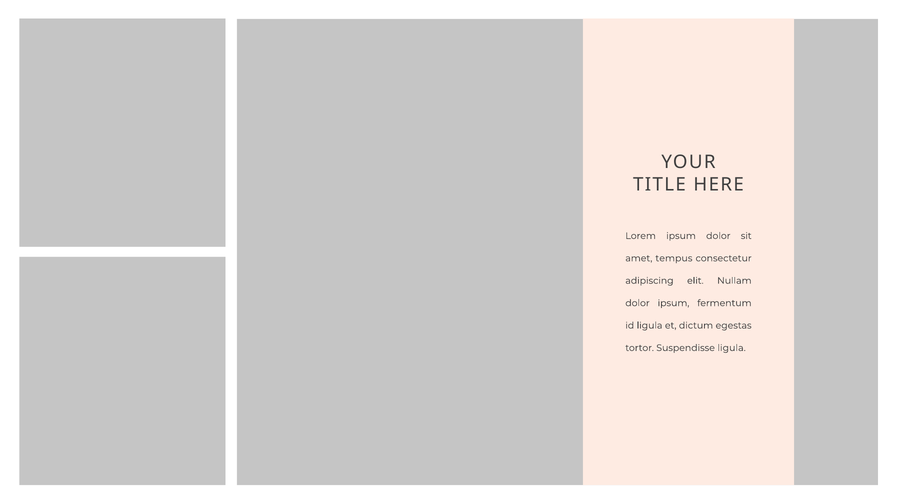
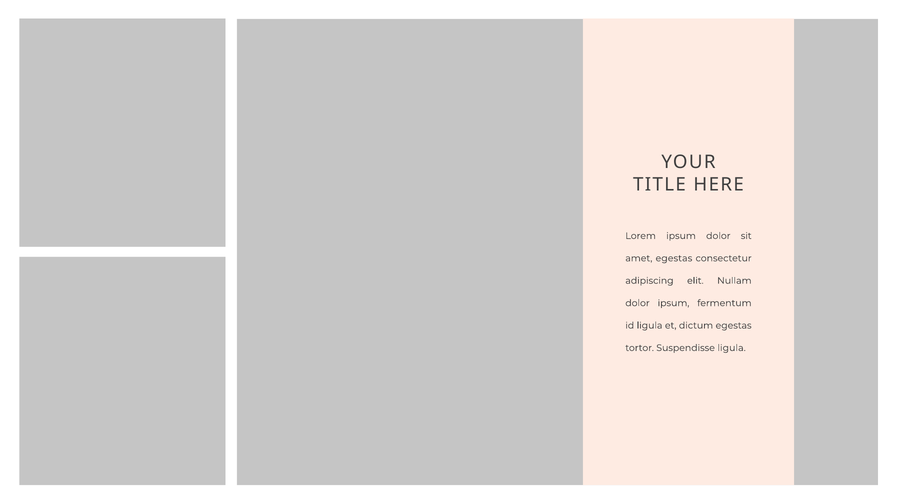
amet tempus: tempus -> egestas (674, 259)
